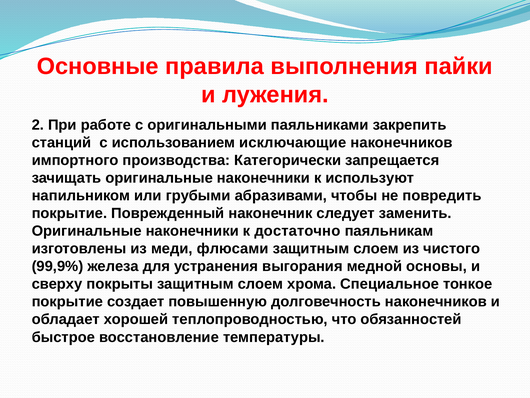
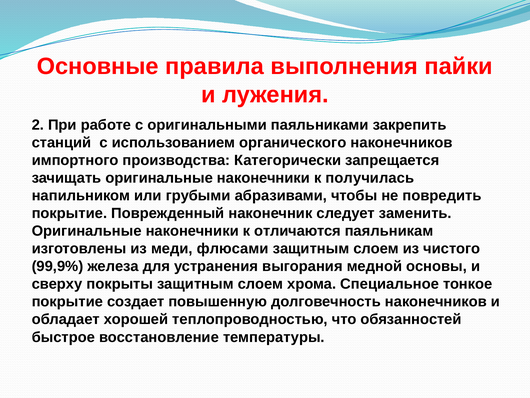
исключающие: исключающие -> органического (293, 142)
используют: используют -> получилась (370, 178)
достаточно: достаточно -> отличаются (298, 231)
